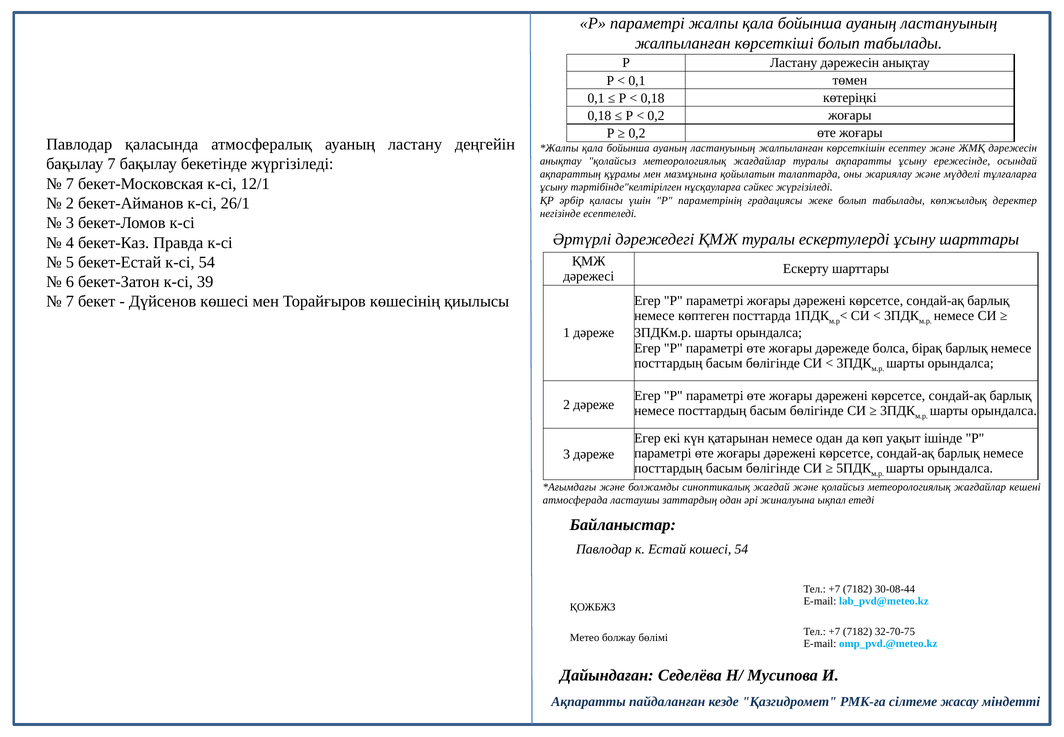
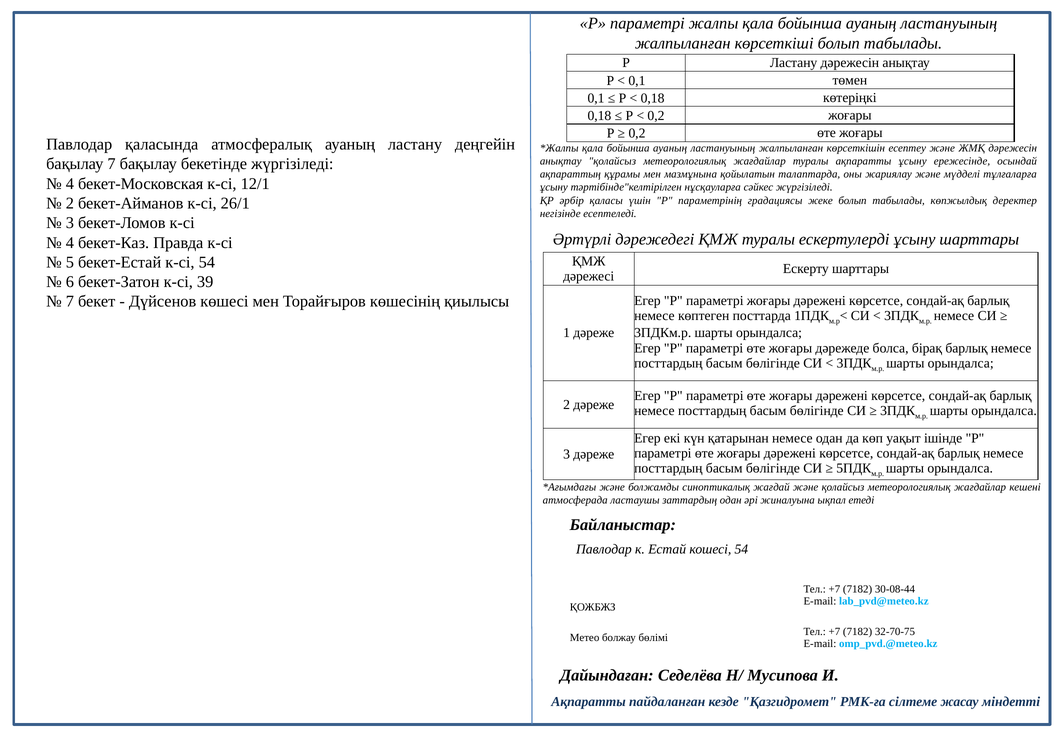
7: 7 -> 4 (70, 184)
